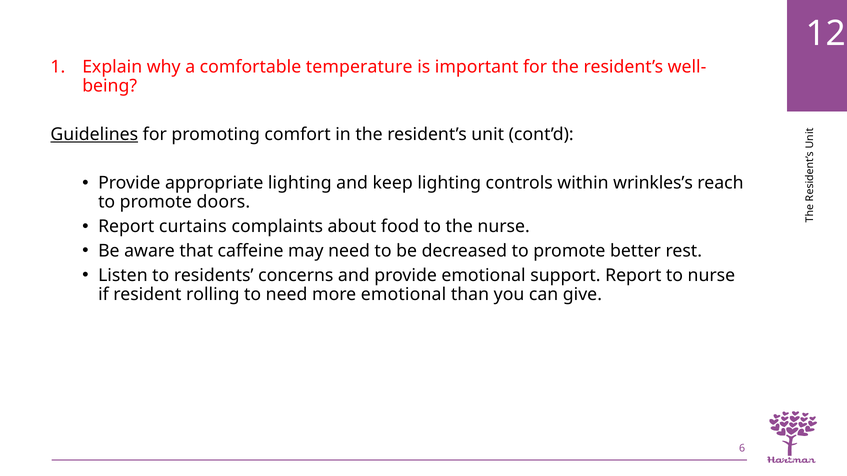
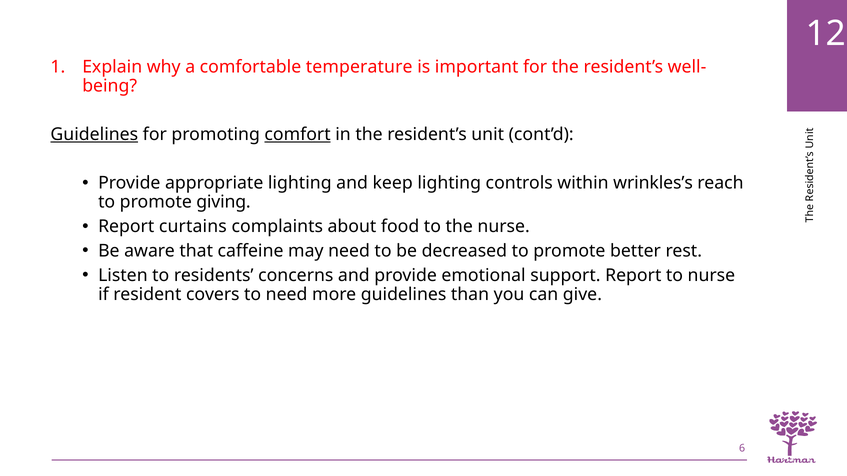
comfort underline: none -> present (298, 135)
doors: doors -> giving (224, 202)
rolling: rolling -> covers (213, 294)
more emotional: emotional -> guidelines (404, 294)
